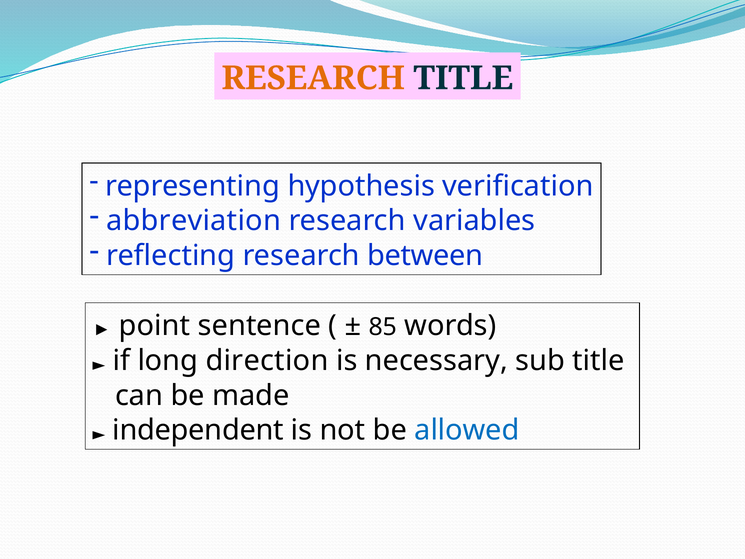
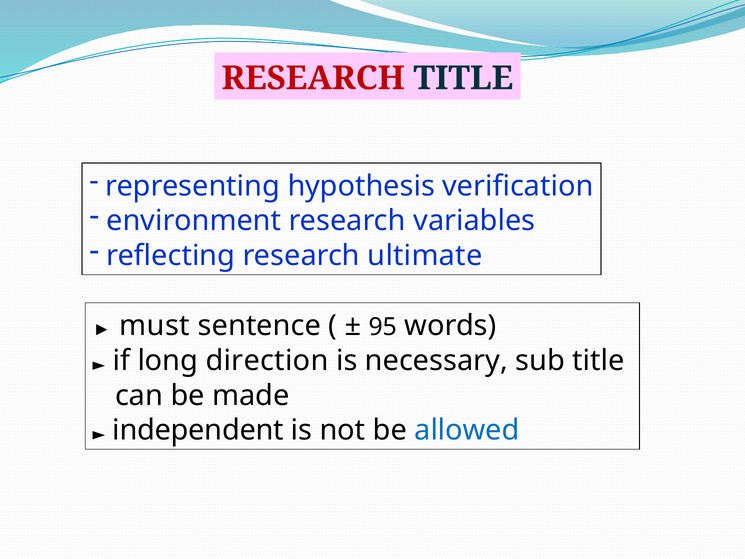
RESEARCH colour: orange -> red (313, 78)
abbreviation: abbreviation -> environment (194, 221)
between: between -> ultimate (425, 256)
point: point -> must (155, 326)
85: 85 -> 95 (383, 327)
